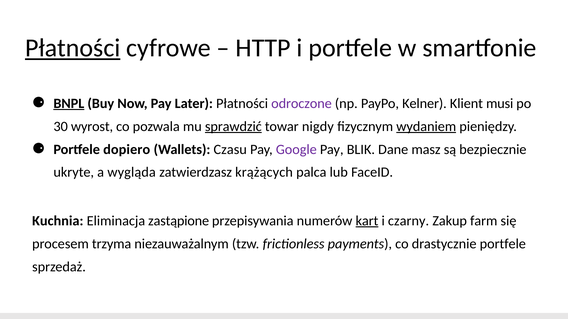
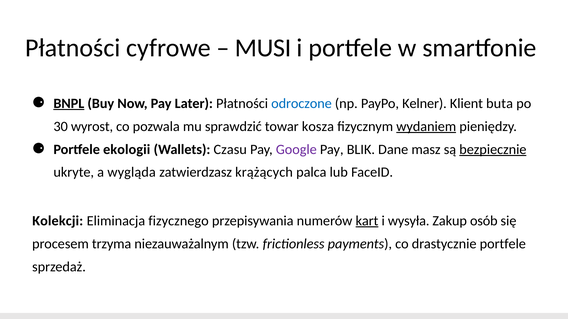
Płatności underline: present -> none (73, 48)
HTTP: HTTP -> MUSI (263, 48)
odroczone colour: purple -> blue (302, 104)
musi: musi -> buta (500, 104)
sprawdzić underline: present -> none (233, 127)
nigdy: nigdy -> kosza (318, 127)
dopiero: dopiero -> ekologii (127, 150)
bezpiecznie underline: none -> present (493, 150)
Kuchnia: Kuchnia -> Kolekcji (58, 221)
zastąpione: zastąpione -> fizycznego (179, 221)
czarny: czarny -> wysyła (409, 221)
farm: farm -> osób (484, 221)
